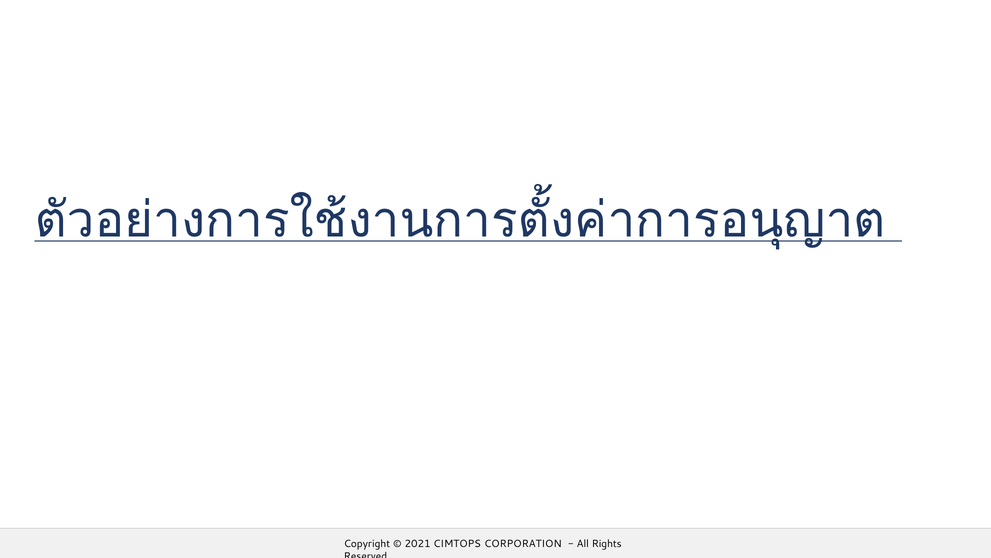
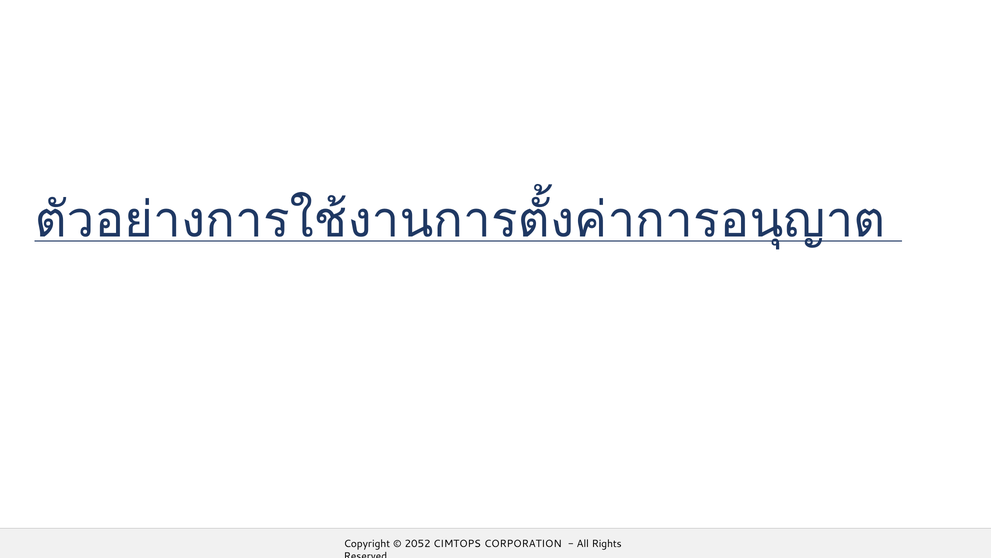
2021: 2021 -> 2052 (418, 543)
